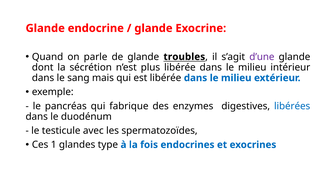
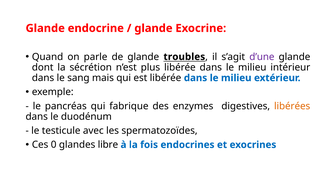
libérées colour: blue -> orange (292, 106)
1: 1 -> 0 (54, 145)
type: type -> libre (108, 145)
